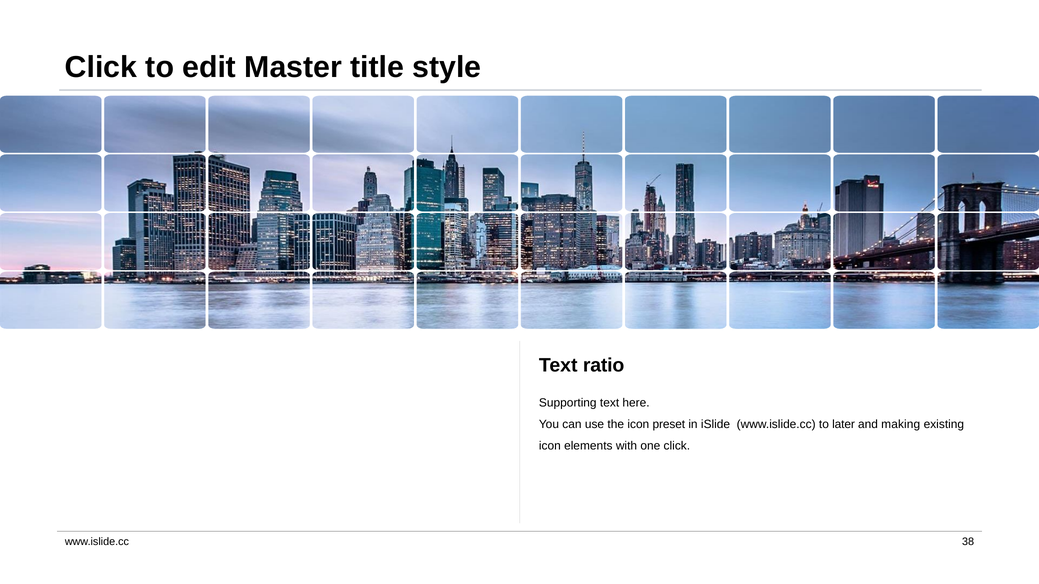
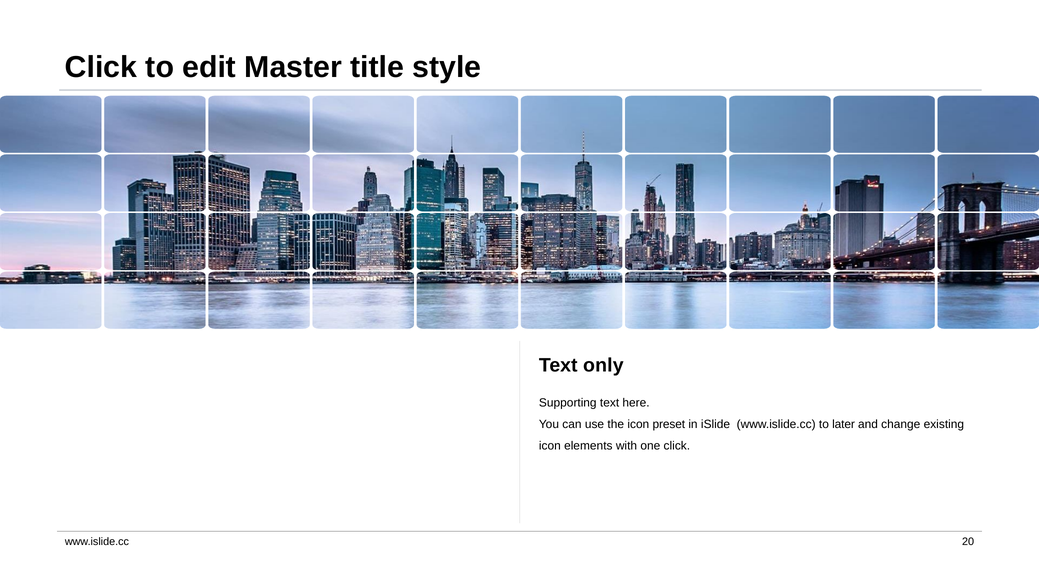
ratio: ratio -> only (603, 365)
making: making -> change (901, 425)
38: 38 -> 20 (968, 542)
